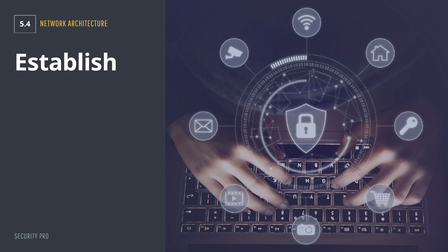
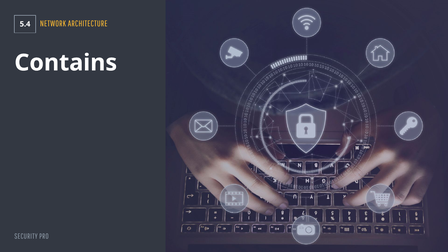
Establish: Establish -> Contains (66, 63)
